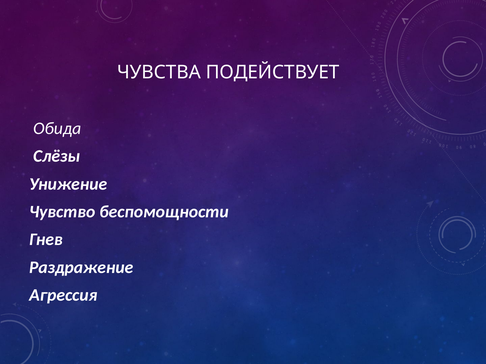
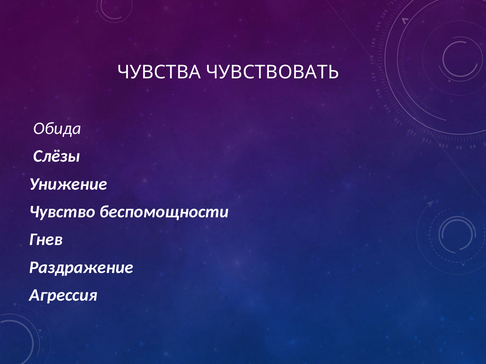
ПОДЕЙСТВУЕТ: ПОДЕЙСТВУЕТ -> ЧУВСТВОВАТЬ (273, 72)
